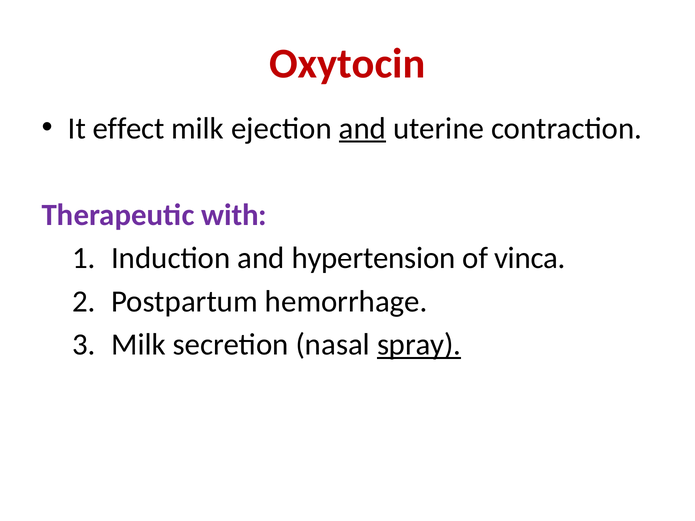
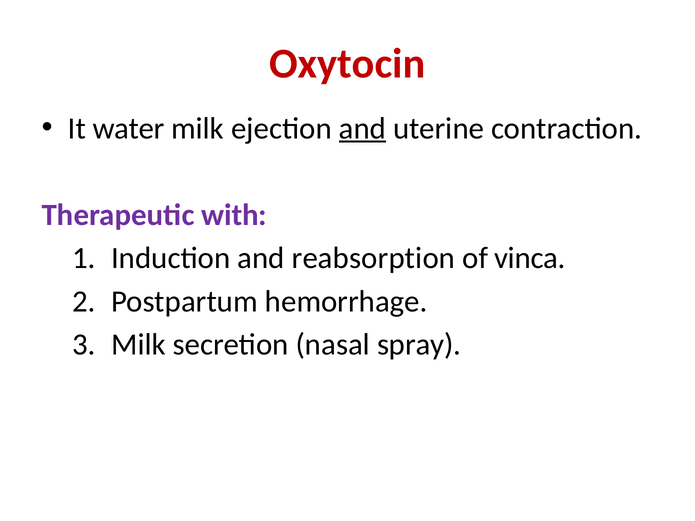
effect: effect -> water (129, 128)
hypertension: hypertension -> reabsorption (373, 258)
spray underline: present -> none (419, 345)
